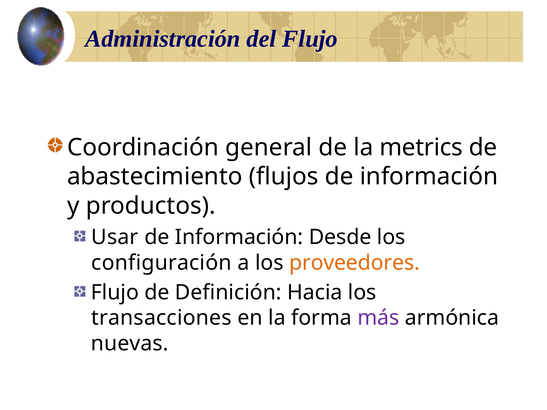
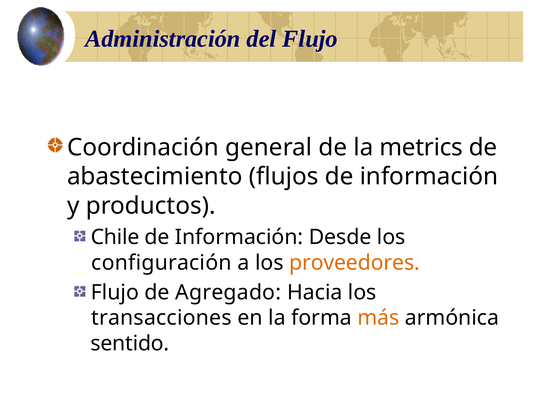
Usar: Usar -> Chile (115, 237)
Definición: Definición -> Agregado (228, 293)
más colour: purple -> orange (378, 318)
nuevas: nuevas -> sentido (130, 344)
